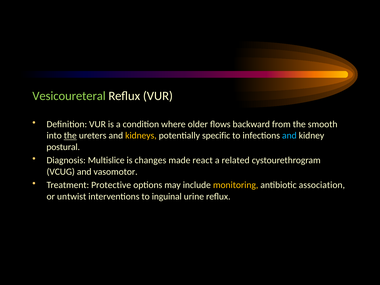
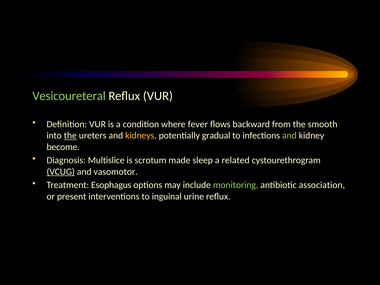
older: older -> fever (198, 124)
specific: specific -> gradual (216, 136)
and colour: light blue -> light green (289, 136)
postural: postural -> become (63, 147)
changes: changes -> scrotum (151, 160)
react: react -> sleep (203, 160)
VCUG underline: none -> present (61, 172)
Protective: Protective -> Esophagus (111, 185)
monitoring colour: yellow -> light green (236, 185)
untwist: untwist -> present (72, 196)
